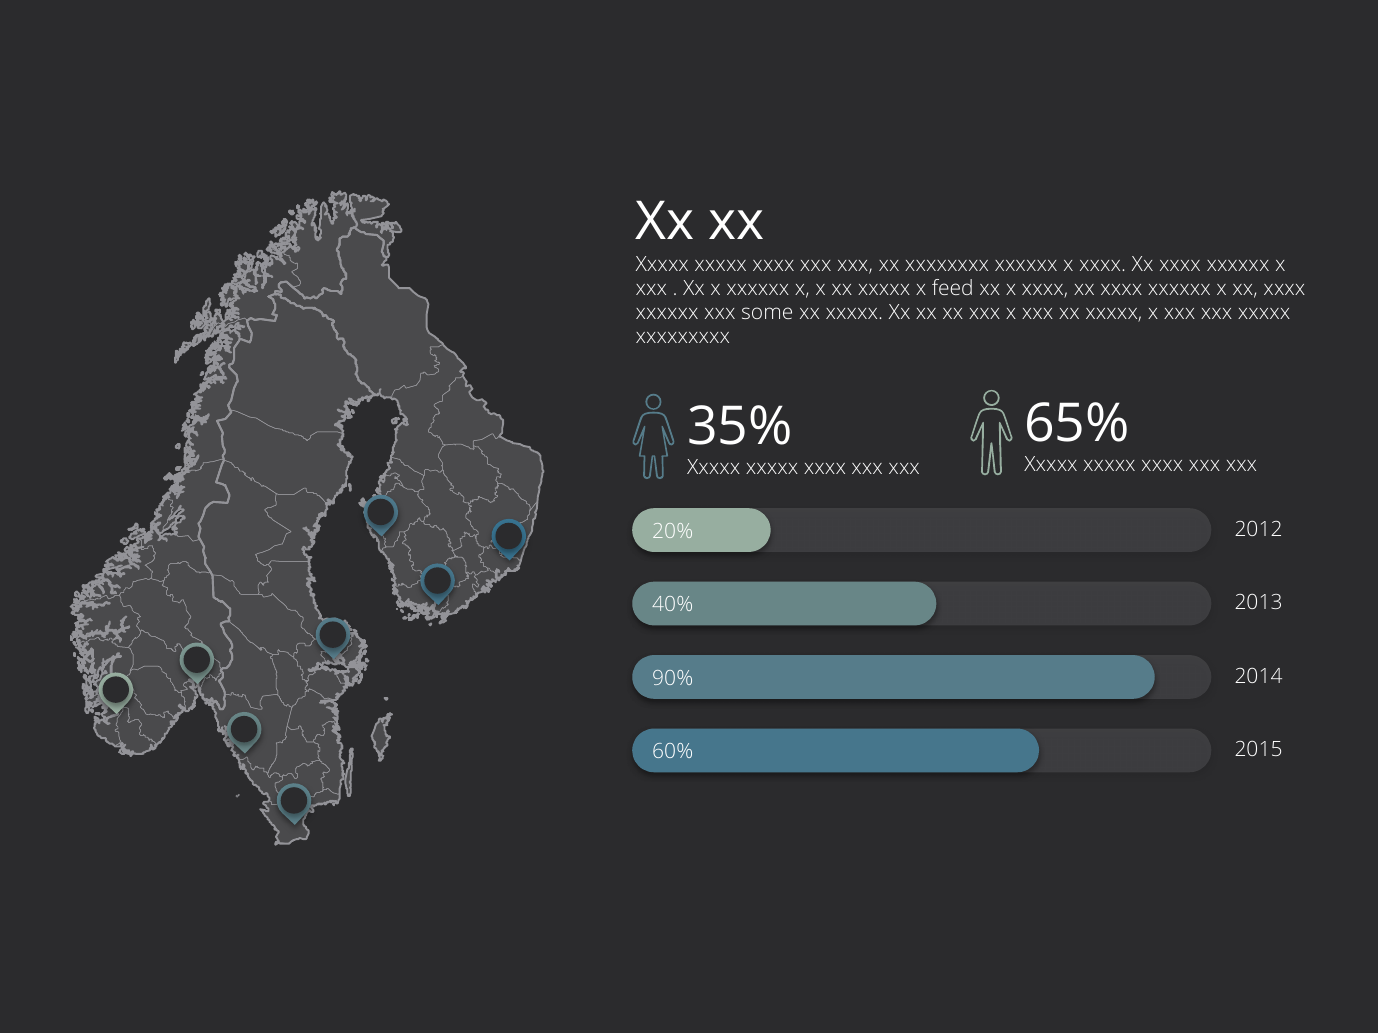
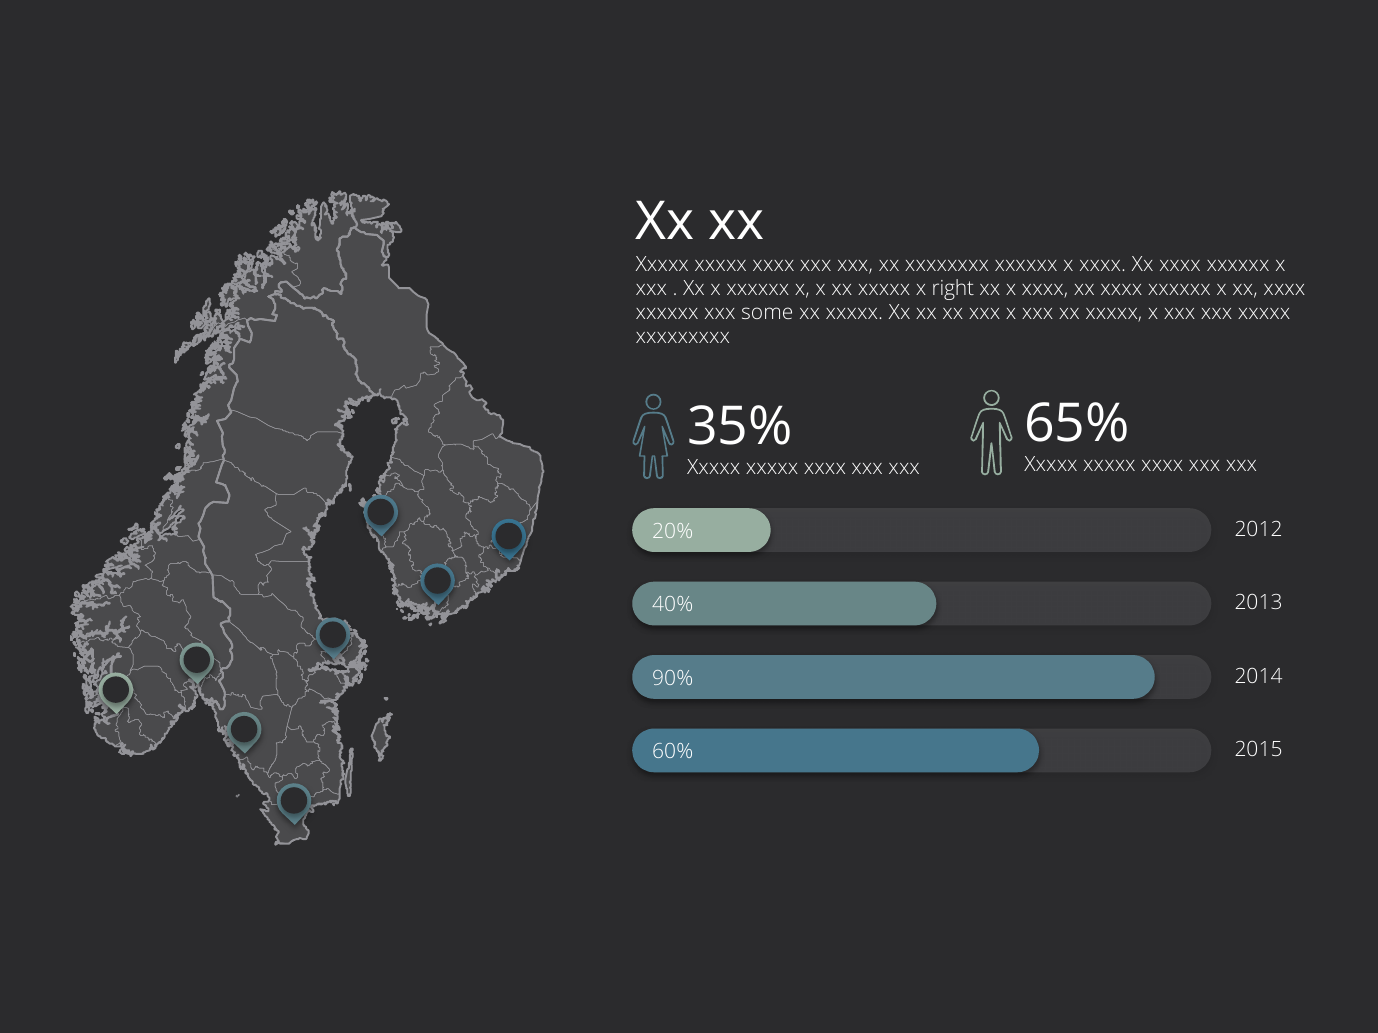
feed: feed -> right (953, 289)
